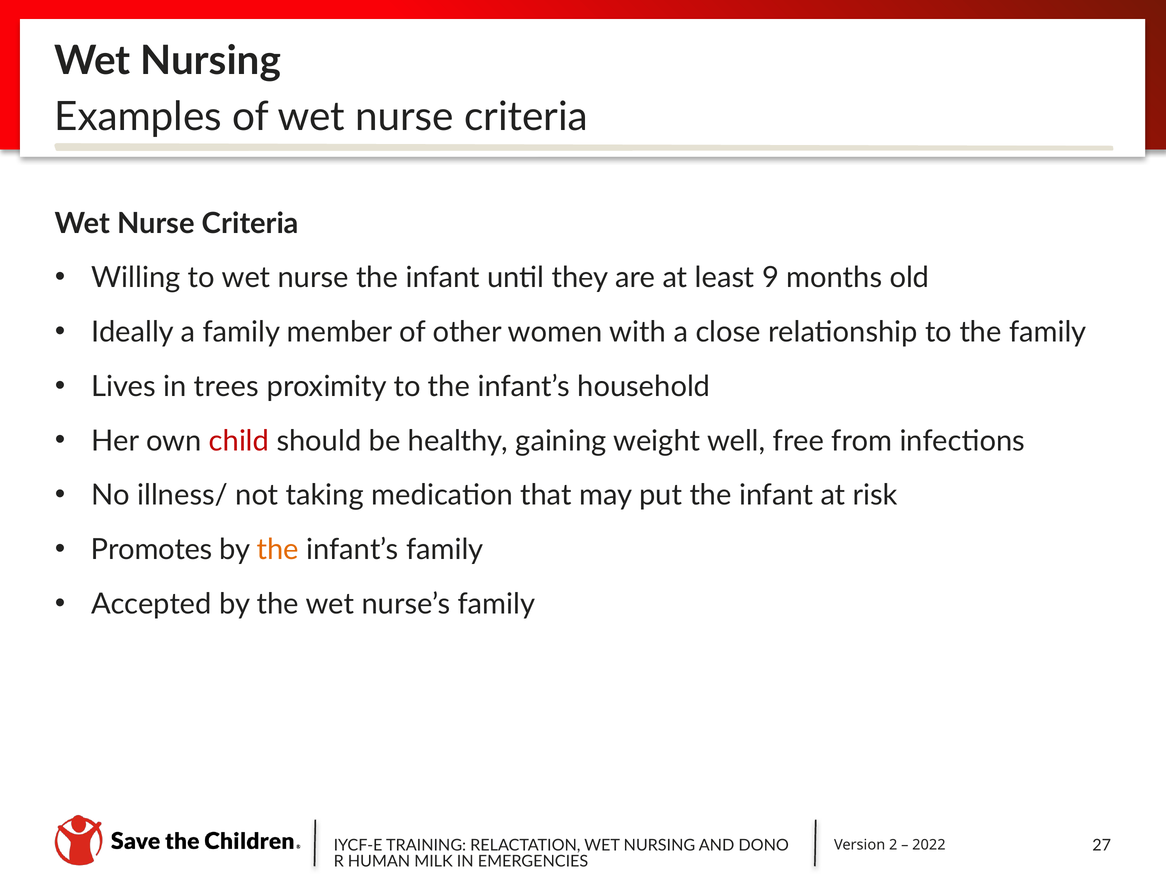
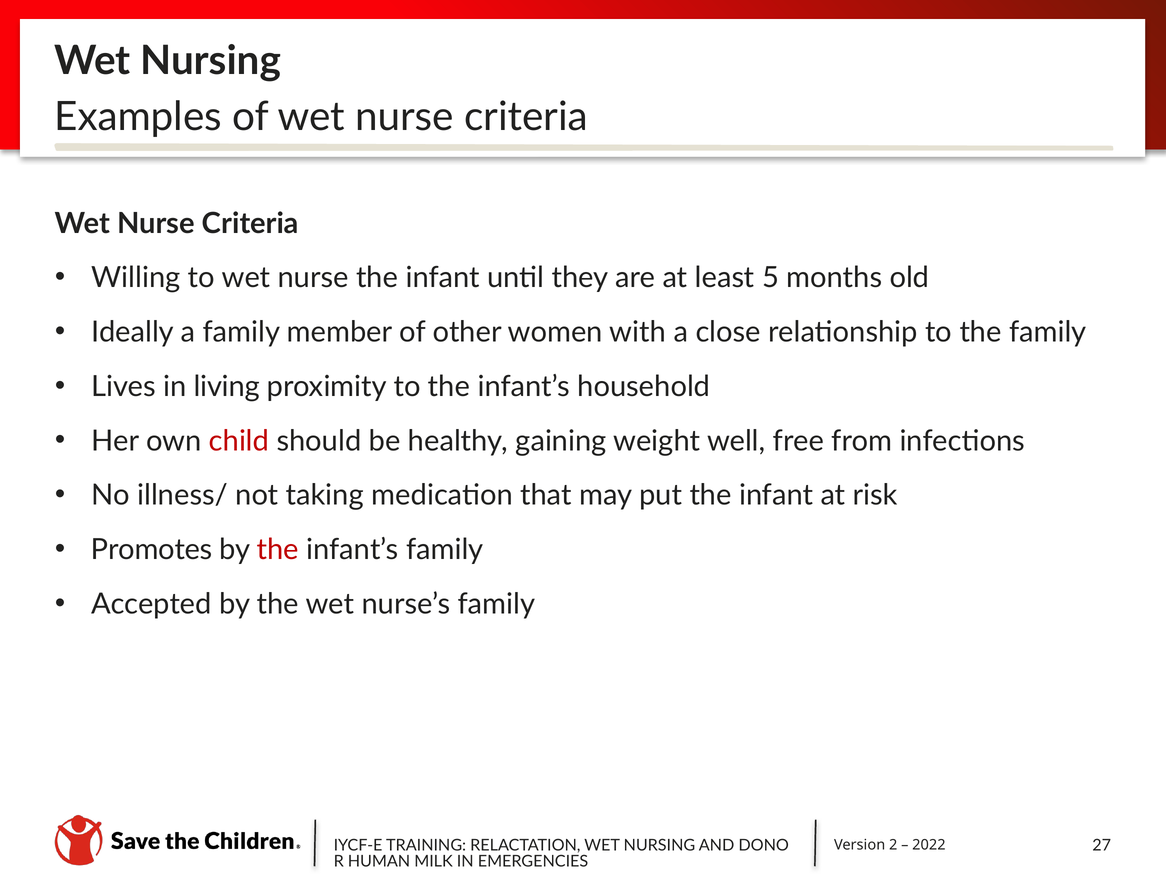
9: 9 -> 5 (770, 278)
trees: trees -> living (227, 387)
the colour: orange -> red (278, 550)
